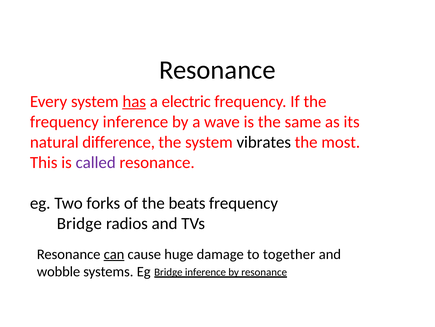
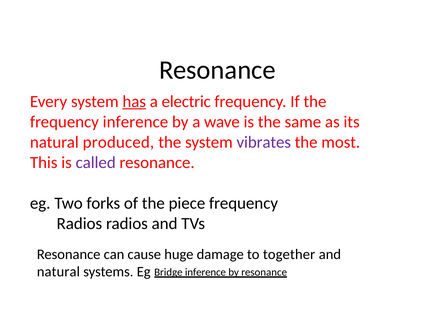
difference: difference -> produced (118, 142)
vibrates colour: black -> purple (264, 142)
beats: beats -> piece (187, 203)
Bridge: Bridge -> Radios (79, 223)
can underline: present -> none (114, 254)
wobble: wobble -> natural (58, 271)
